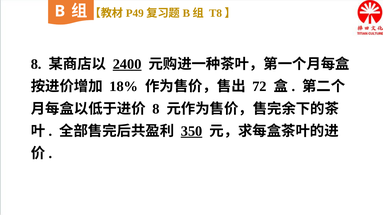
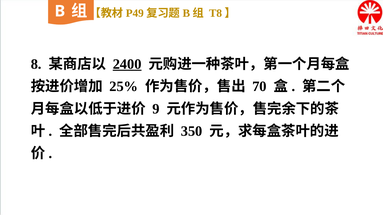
18%: 18% -> 25% (124, 87)
72: 72 -> 70 (259, 87)
8: 8 -> 9 (156, 109)
350 underline: present -> none (192, 131)
